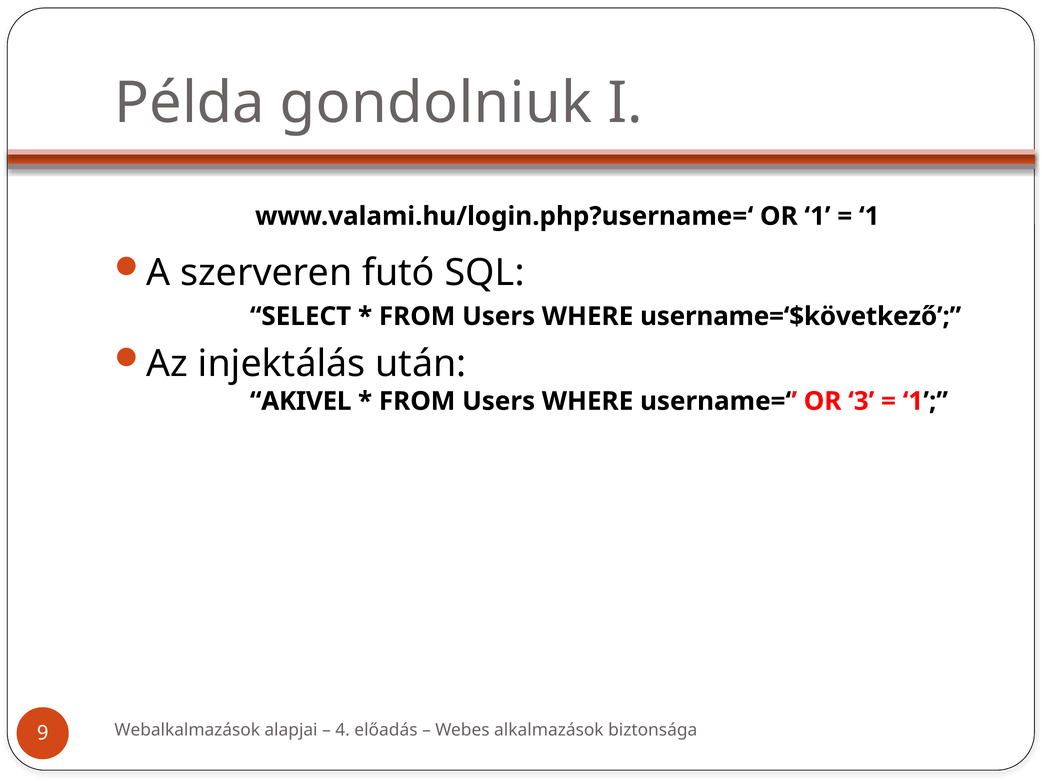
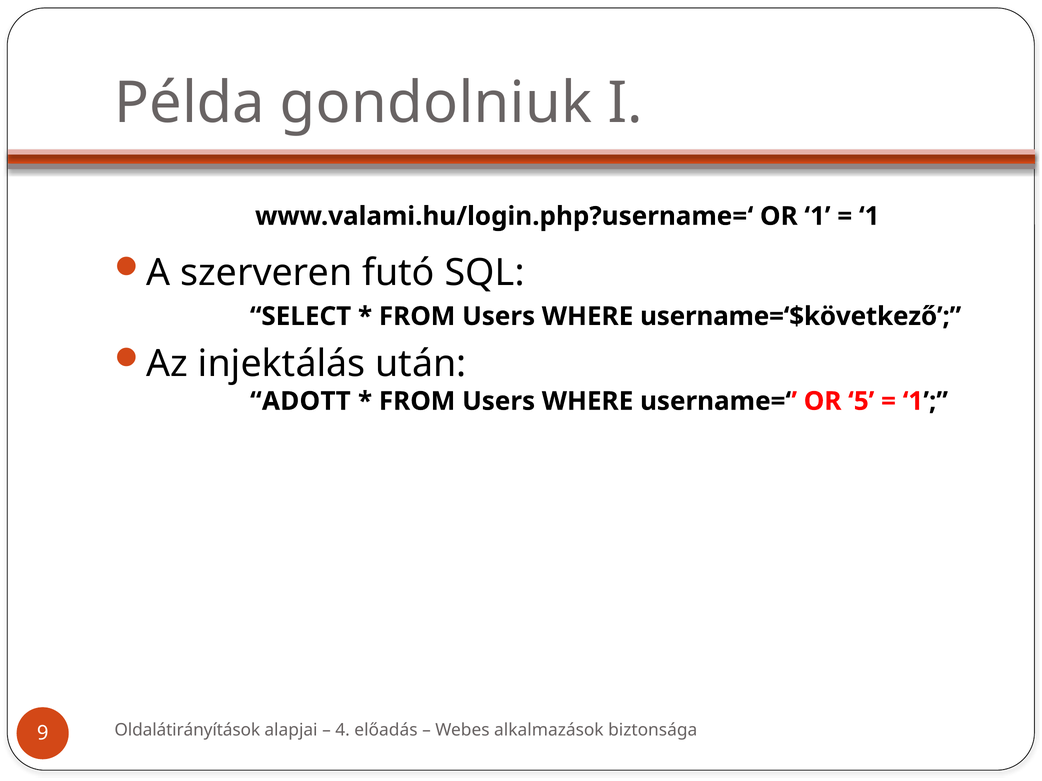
AKIVEL: AKIVEL -> ADOTT (300, 401)
3: 3 -> 5 (861, 401)
Webalkalmazások: Webalkalmazások -> Oldalátirányítások (187, 731)
